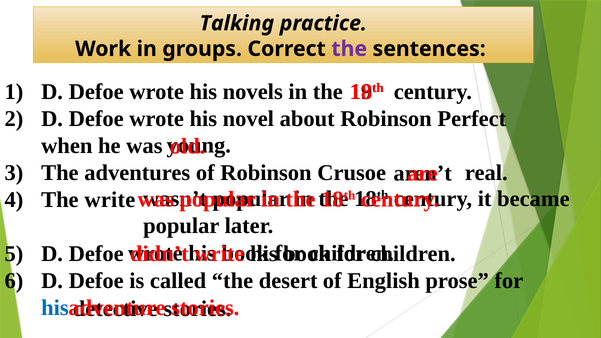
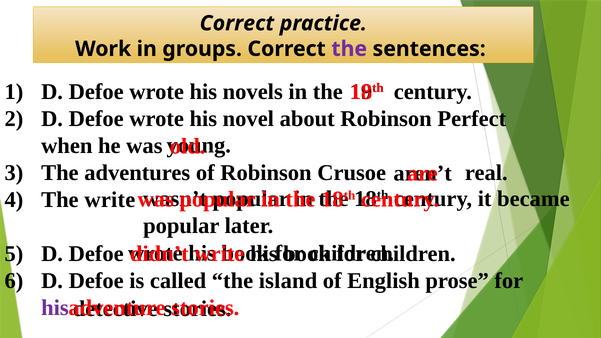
Talking: Talking -> Correct (237, 23)
desert: desert -> island (288, 281)
his colour: blue -> purple (55, 308)
